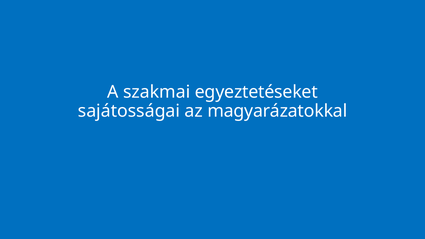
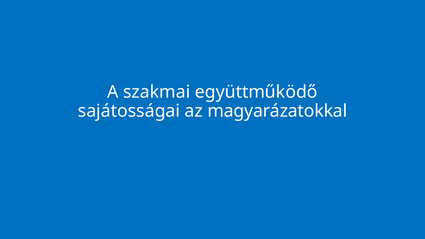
egyeztetéseket: egyeztetéseket -> együttműködő (256, 92)
